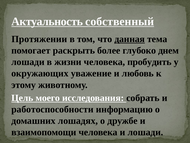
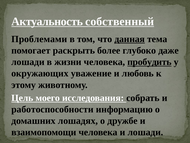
Протяжении: Протяжении -> Проблемами (39, 39)
днем: днем -> даже (168, 50)
пробудить underline: none -> present (149, 62)
